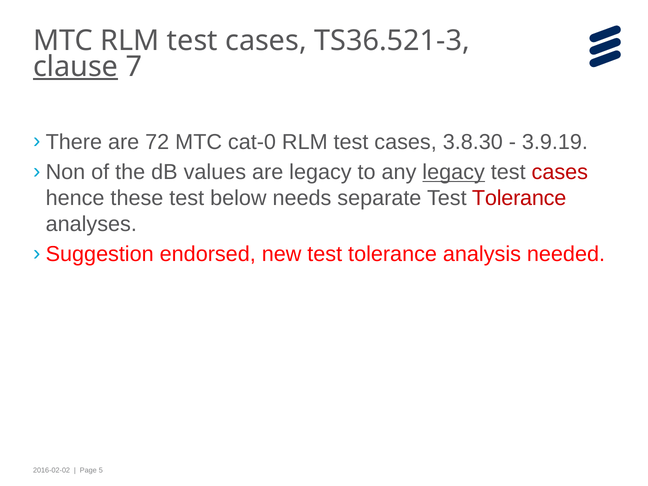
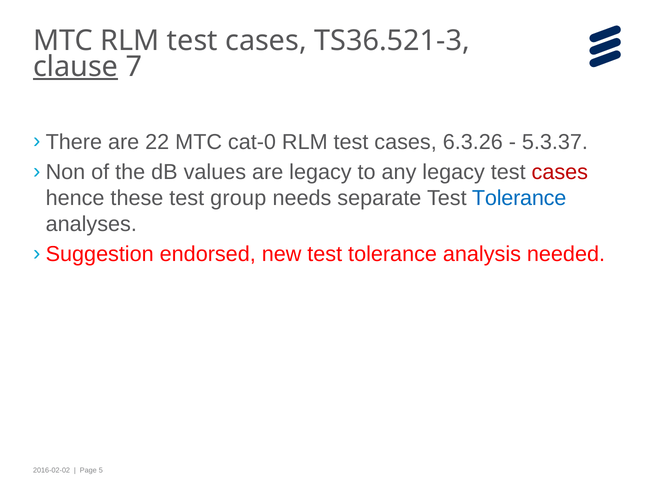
72: 72 -> 22 (157, 142)
3.8.30: 3.8.30 -> 6.3.26 (473, 142)
3.9.19: 3.9.19 -> 5.3.37 (555, 142)
legacy underline: present -> none (454, 172)
below: below -> group (238, 198)
Tolerance colour: red -> blue (519, 198)
